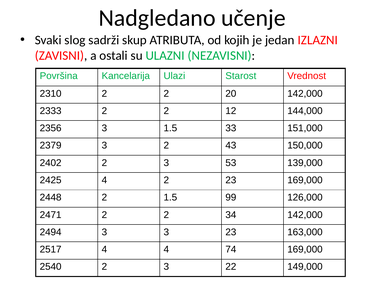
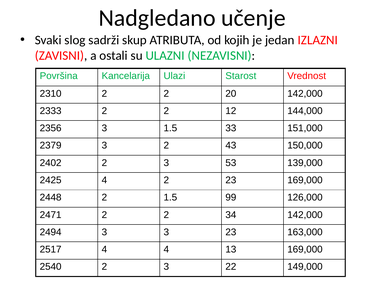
74: 74 -> 13 (231, 250)
